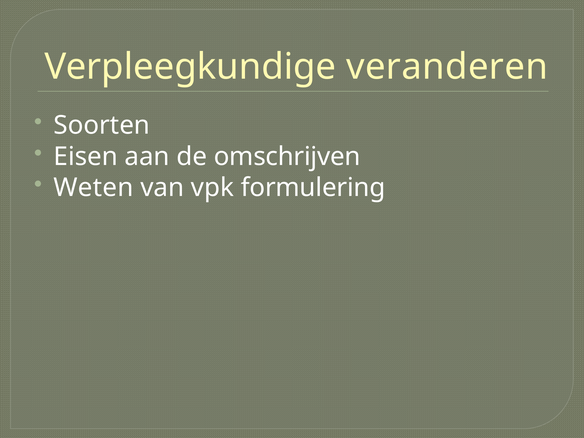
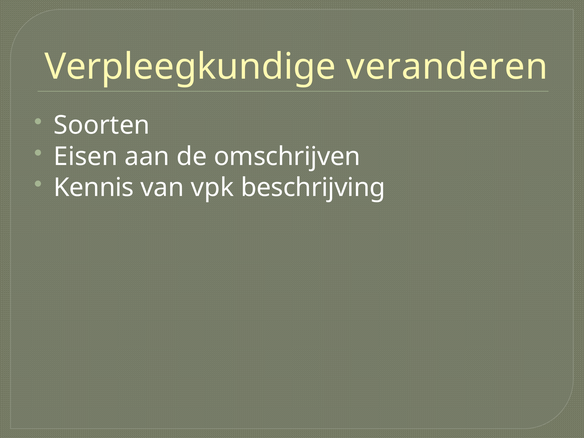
Weten: Weten -> Kennis (94, 188)
formulering: formulering -> beschrijving (313, 188)
